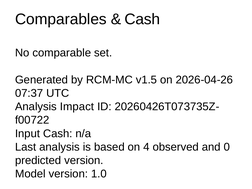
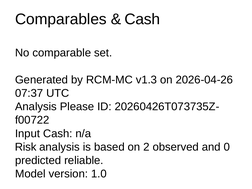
v1.5: v1.5 -> v1.3 (146, 80)
Impact: Impact -> Please (77, 107)
Last: Last -> Risk (26, 147)
4: 4 -> 2 (146, 147)
predicted version: version -> reliable (84, 160)
